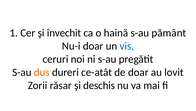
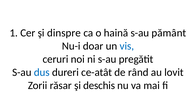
învechit: învechit -> dinspre (64, 33)
dus colour: orange -> blue (42, 72)
de doar: doar -> rând (138, 72)
